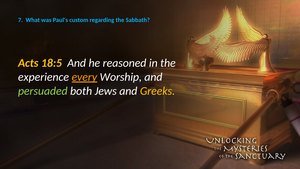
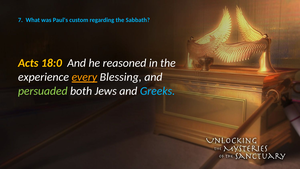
18:5: 18:5 -> 18:0 (52, 63)
Worship: Worship -> Blessing (121, 77)
Greeks colour: yellow -> light blue (158, 91)
